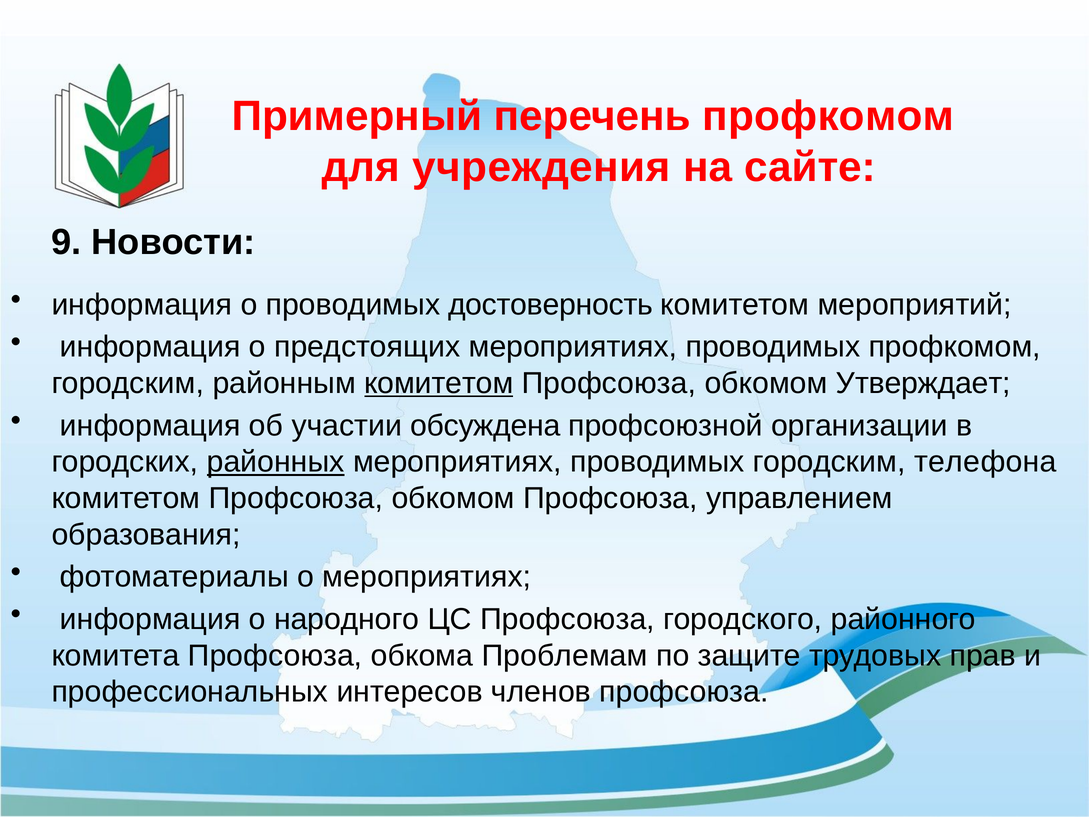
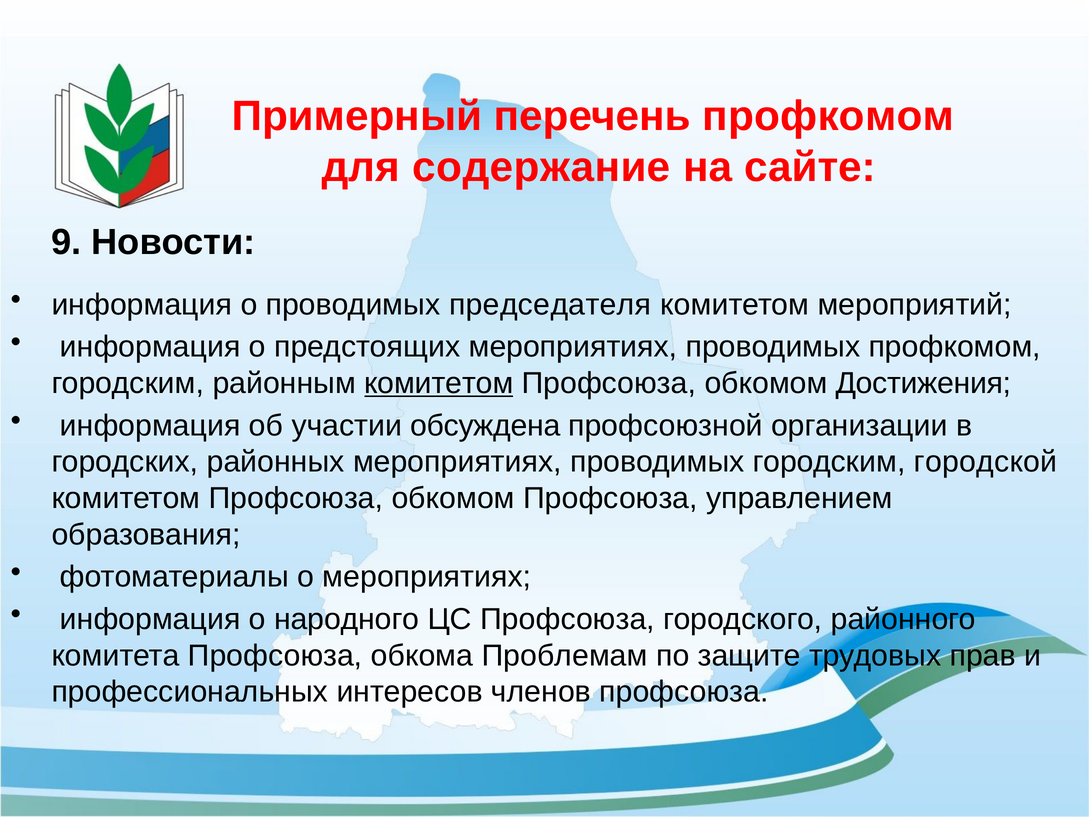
учреждения: учреждения -> содержание (541, 167)
достоверность: достоверность -> председателя (550, 304)
Утверждает: Утверждает -> Достижения (923, 383)
районных underline: present -> none (276, 462)
телефона: телефона -> городской (985, 462)
